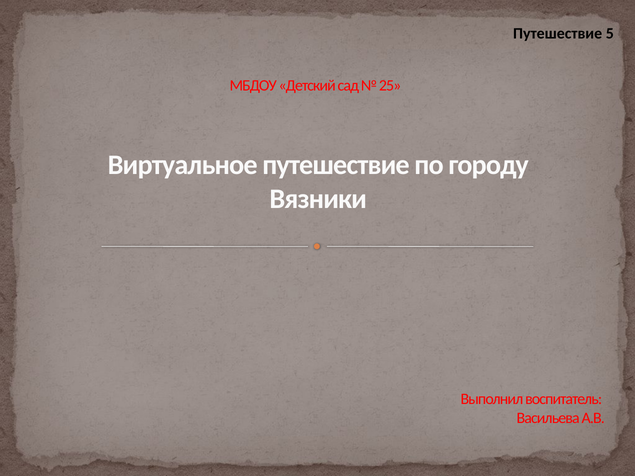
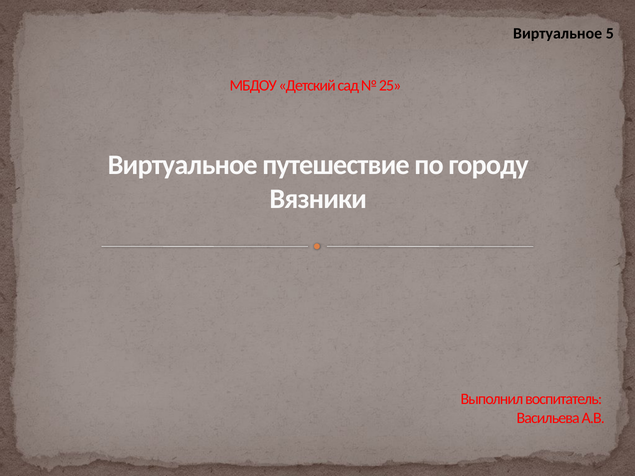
Путешествие: Путешествие -> Виртуальное (558, 34)
